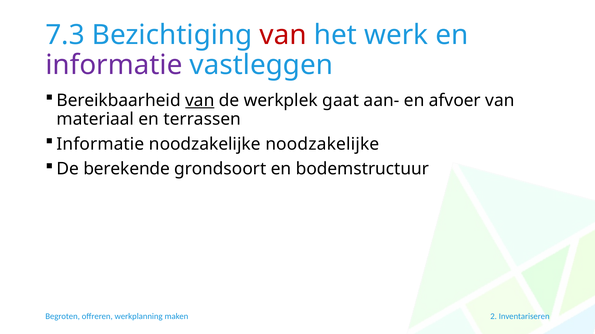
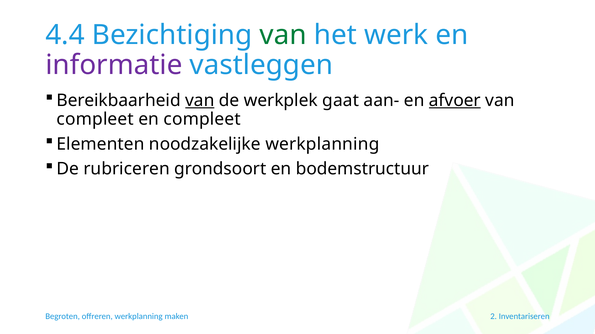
7.3: 7.3 -> 4.4 (65, 35)
van colour: red -> green (283, 35)
afvoer underline: none -> present (455, 101)
materiaal: materiaal -> compleet (95, 119)
en terrassen: terrassen -> compleet (202, 119)
Informatie: Informatie -> Elementen (100, 144)
noodzakelijke noodzakelijke: noodzakelijke -> werkplanning (322, 144)
berekende: berekende -> rubriceren (127, 169)
